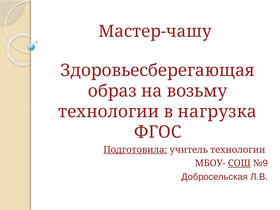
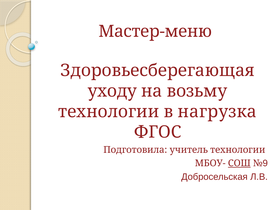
Мастер-чашу: Мастер-чашу -> Мастер-меню (155, 31)
образ: образ -> уходу (112, 91)
Подготовила underline: present -> none (135, 150)
